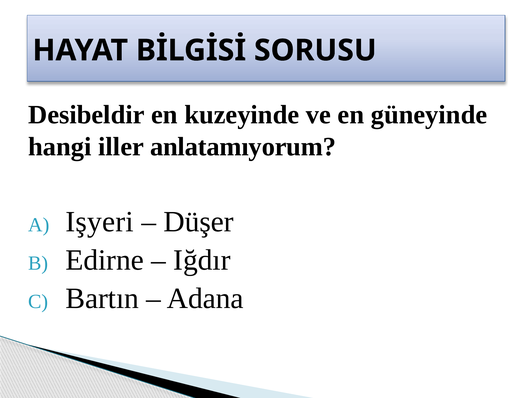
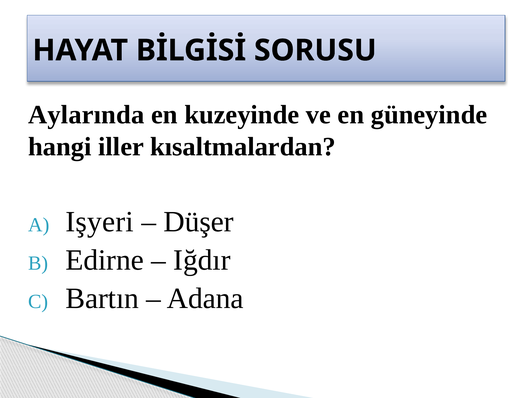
Desibeldir: Desibeldir -> Aylarında (86, 115)
anlatamıyorum: anlatamıyorum -> kısaltmalardan (243, 147)
